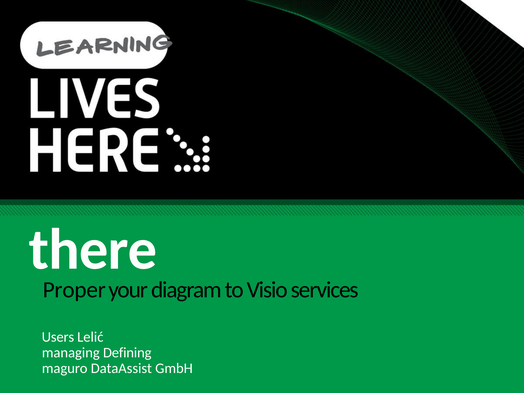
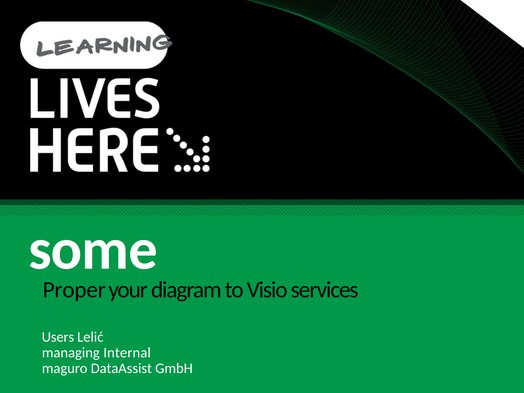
there: there -> some (93, 250)
Defining: Defining -> Internal (127, 353)
